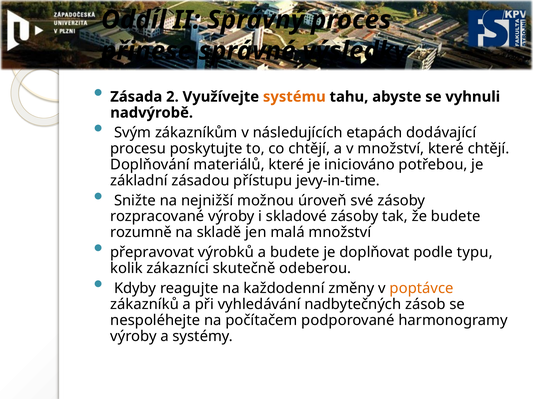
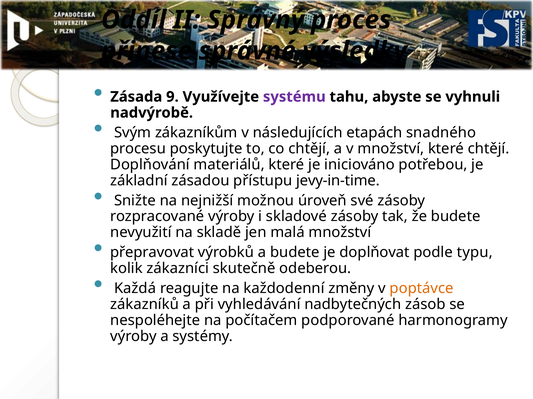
2: 2 -> 9 (172, 97)
systému colour: orange -> purple (294, 97)
dodávající: dodávající -> snadného (441, 133)
rozumně: rozumně -> nevyužití (141, 233)
Kdyby: Kdyby -> Každá (135, 289)
